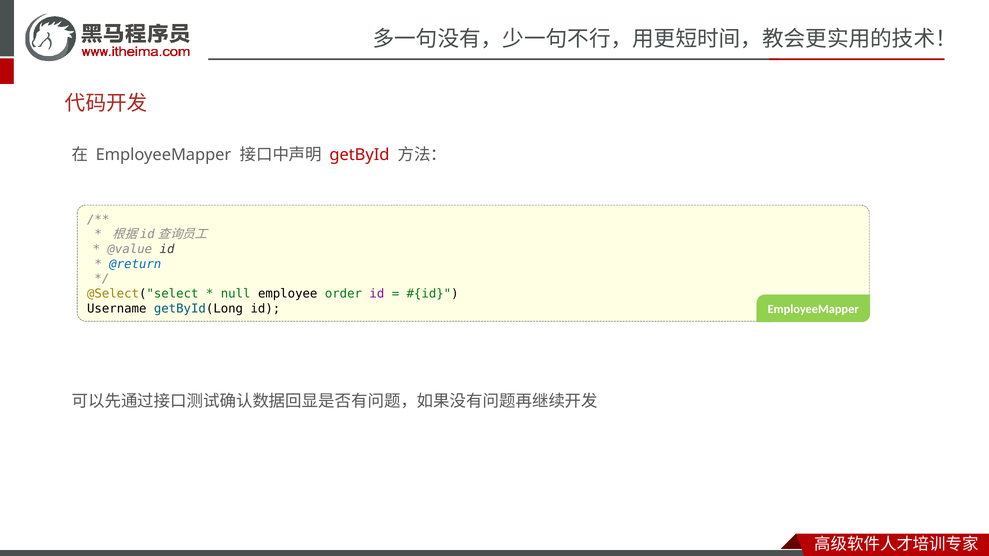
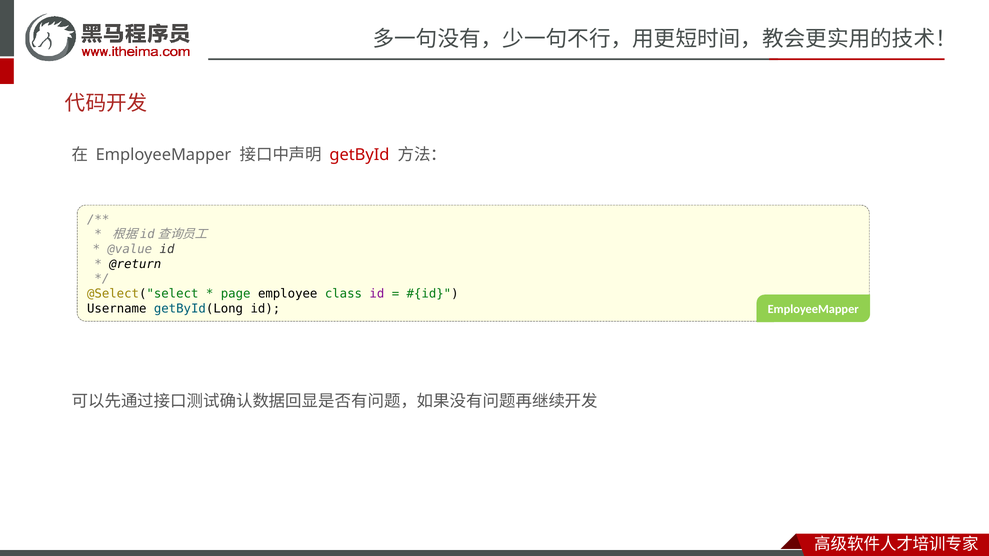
@return colour: blue -> black (135, 264)
null: null -> page (236, 294)
order: order -> class (343, 294)
